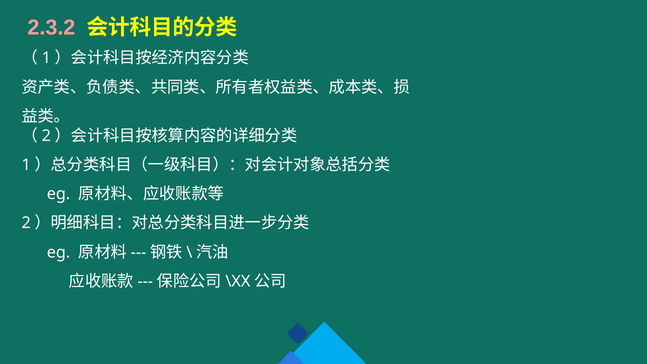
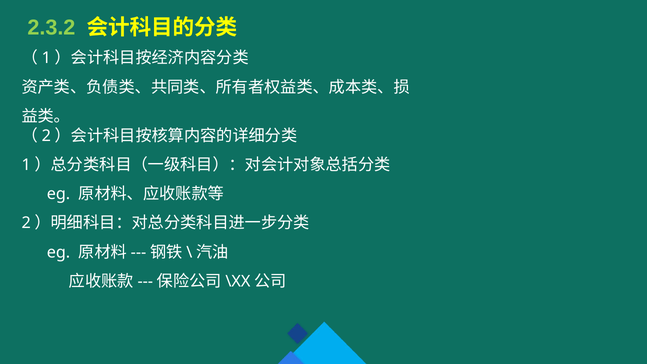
2.3.2 colour: pink -> light green (51, 28)
